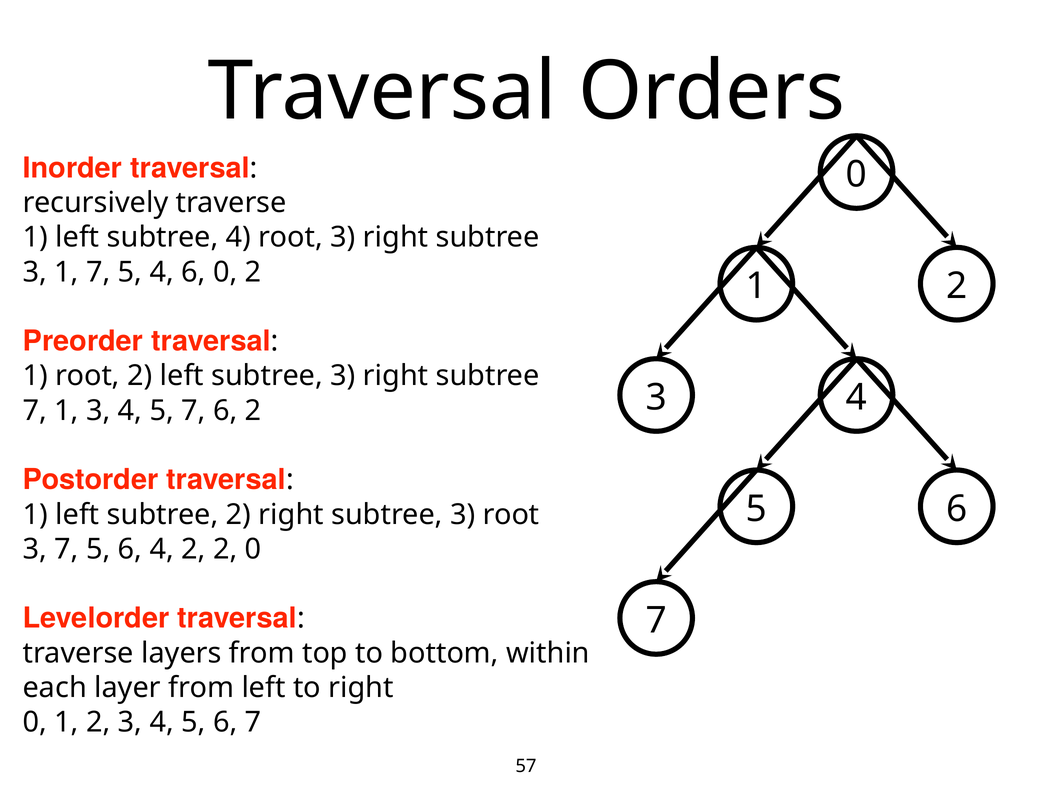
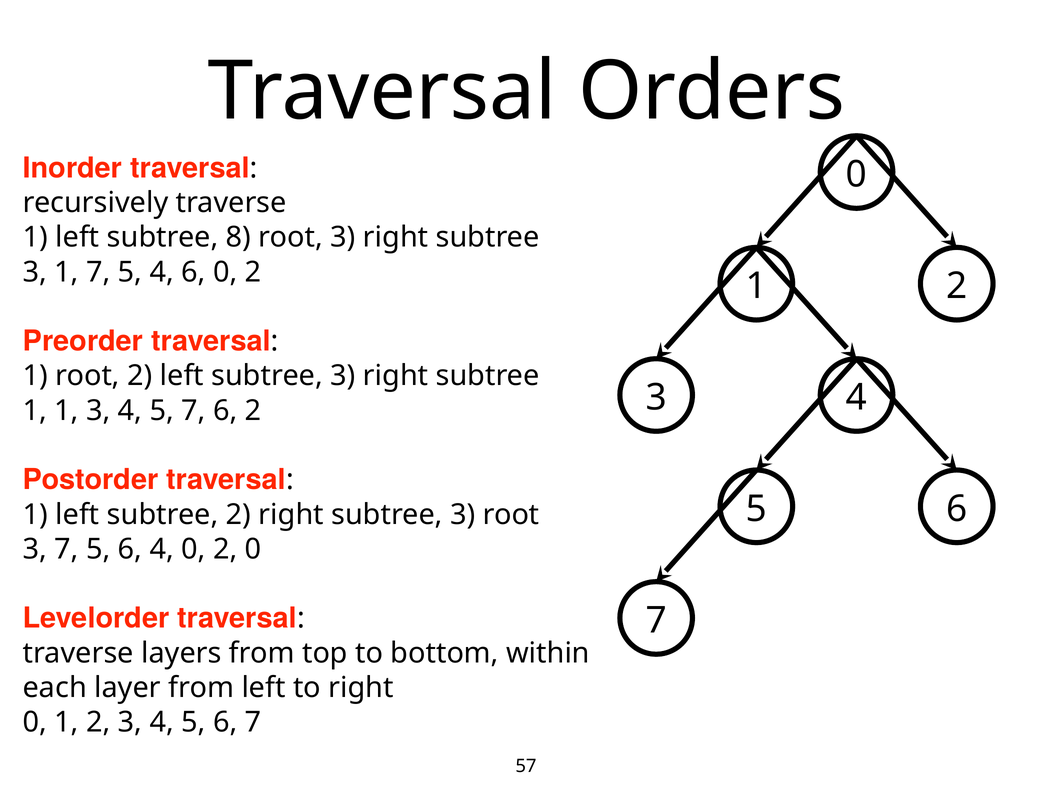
subtree 4: 4 -> 8 (238, 237)
7: 7 -> 1 (35, 410)
4 2: 2 -> 0 (193, 549)
